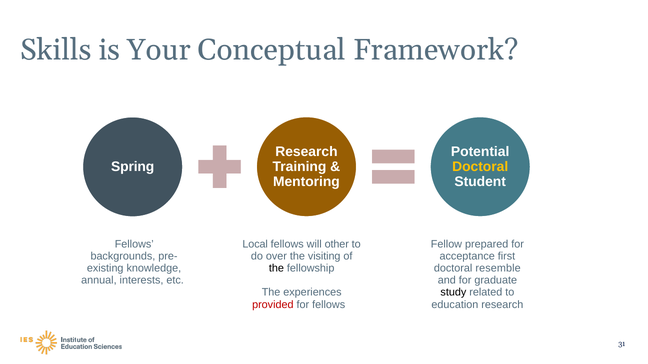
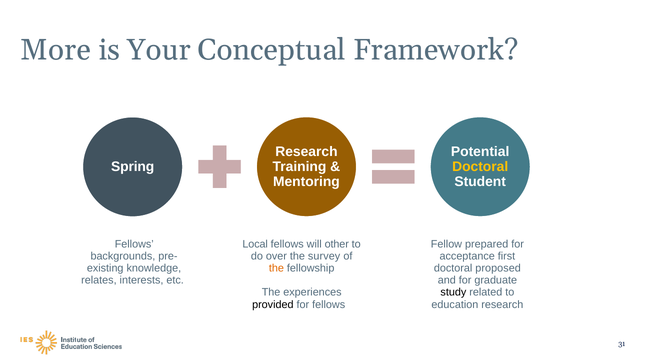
Skills: Skills -> More (56, 50)
visiting: visiting -> survey (324, 256)
the colour: black -> orange (276, 269)
resemble: resemble -> proposed (498, 269)
annual: annual -> relates (99, 281)
provided colour: red -> black (273, 305)
